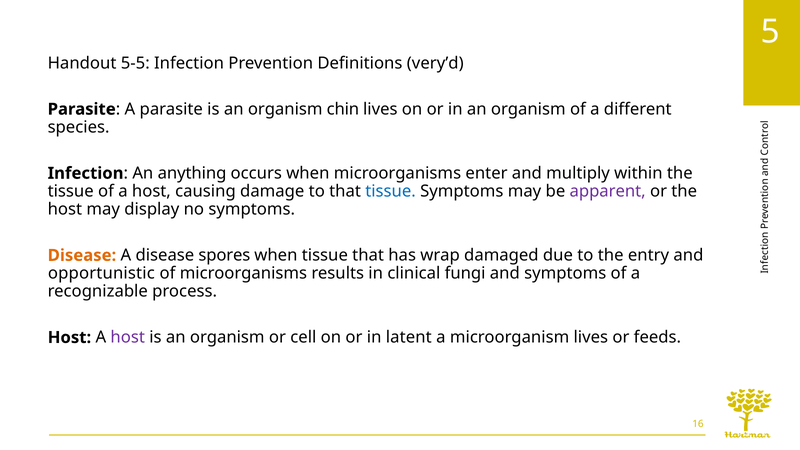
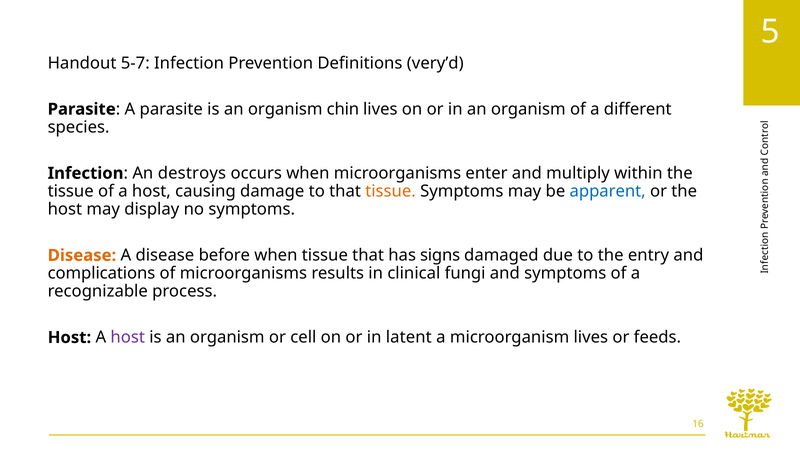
5-5: 5-5 -> 5-7 (135, 63)
anything: anything -> destroys (192, 173)
tissue colour: blue -> orange (391, 191)
apparent colour: purple -> blue (608, 191)
spores: spores -> before (224, 255)
wrap: wrap -> signs (440, 255)
opportunistic: opportunistic -> complications (101, 273)
